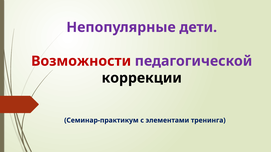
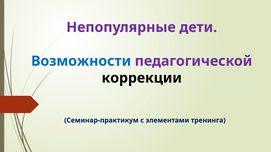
Возможности colour: red -> blue (81, 61)
